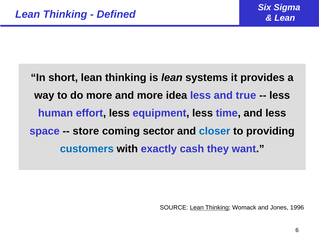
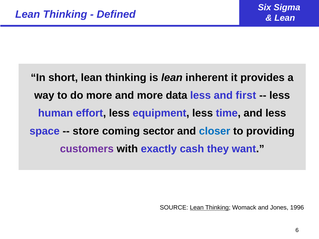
systems: systems -> inherent (207, 78)
idea: idea -> data (177, 95)
true: true -> first (246, 95)
customers colour: blue -> purple (87, 149)
